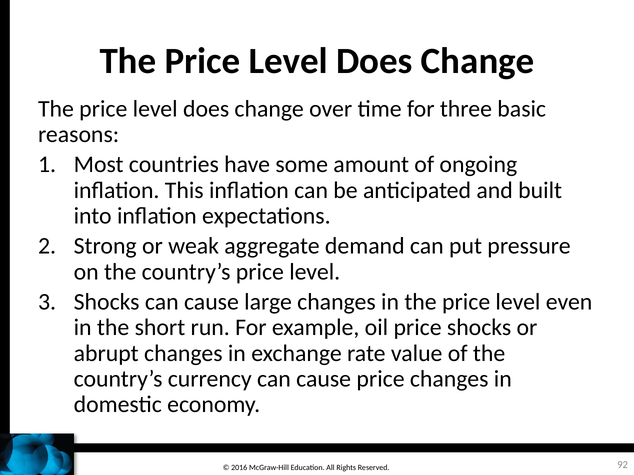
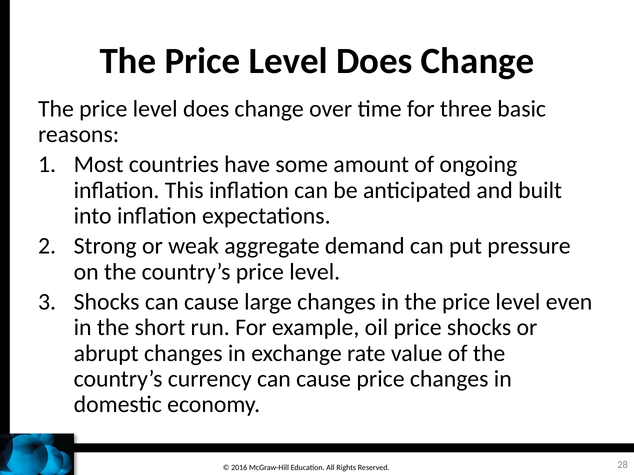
92: 92 -> 28 (623, 465)
